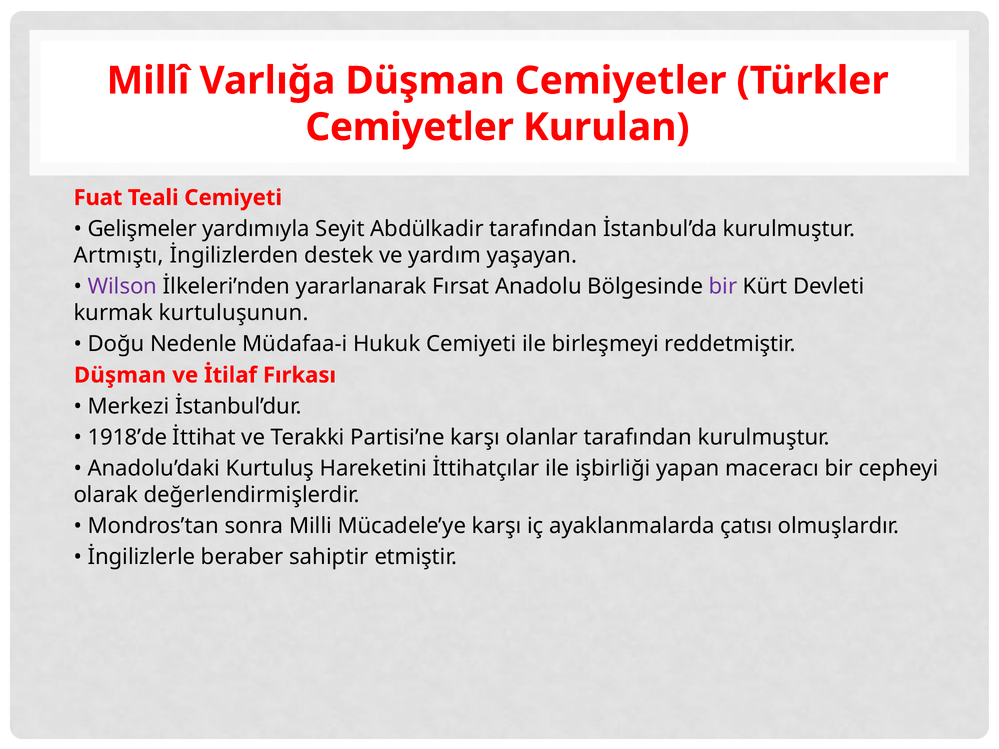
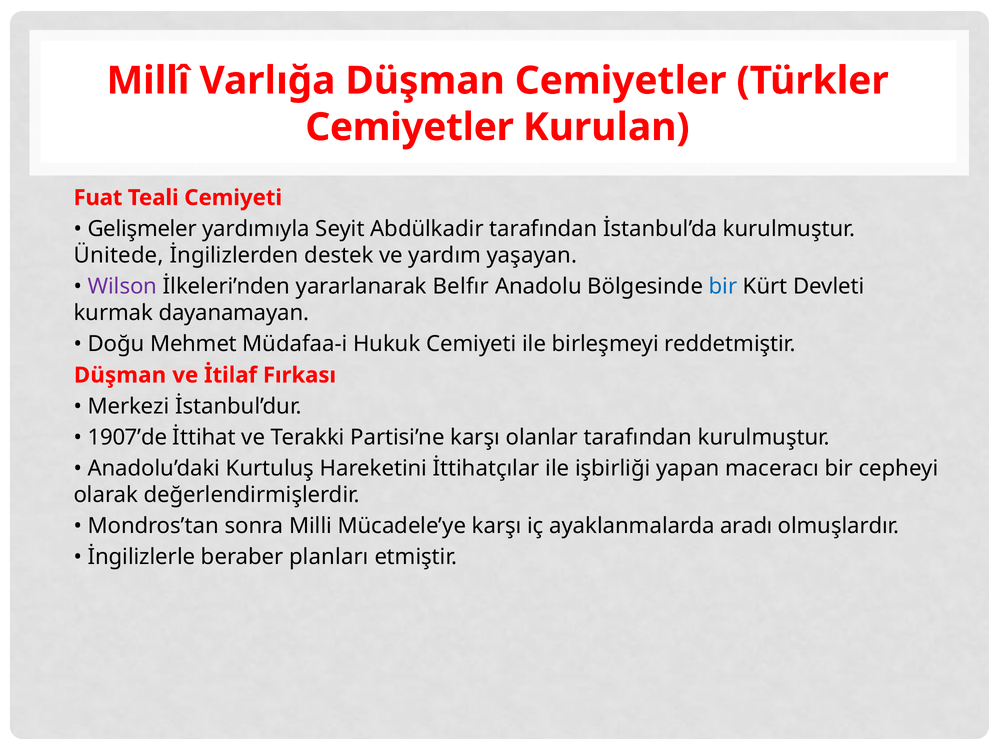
Artmıştı: Artmıştı -> Ünitede (119, 255)
Fırsat: Fırsat -> Belfır (461, 287)
bir colour: purple -> blue (723, 287)
kurtuluşunun: kurtuluşunun -> dayanamayan (234, 313)
Nedenle: Nedenle -> Mehmet (194, 344)
1918’de: 1918’de -> 1907’de (127, 437)
çatısı: çatısı -> aradı (746, 526)
sahiptir: sahiptir -> planları (329, 557)
